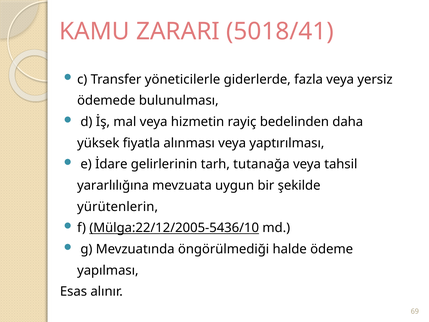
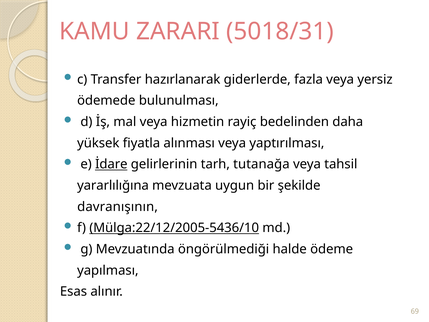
5018/41: 5018/41 -> 5018/31 (280, 31)
yöneticilerle: yöneticilerle -> hazırlanarak (183, 79)
İdare underline: none -> present (111, 164)
yürütenlerin: yürütenlerin -> davranışının (118, 207)
